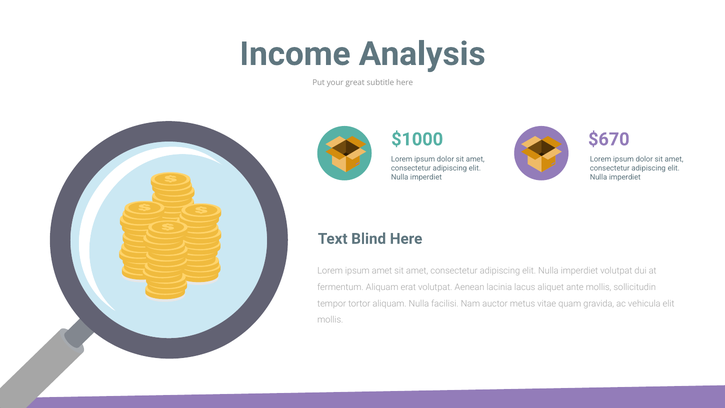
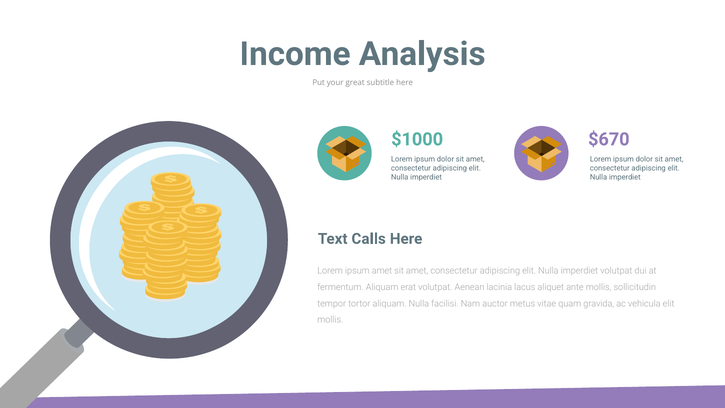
Blind: Blind -> Calls (369, 239)
